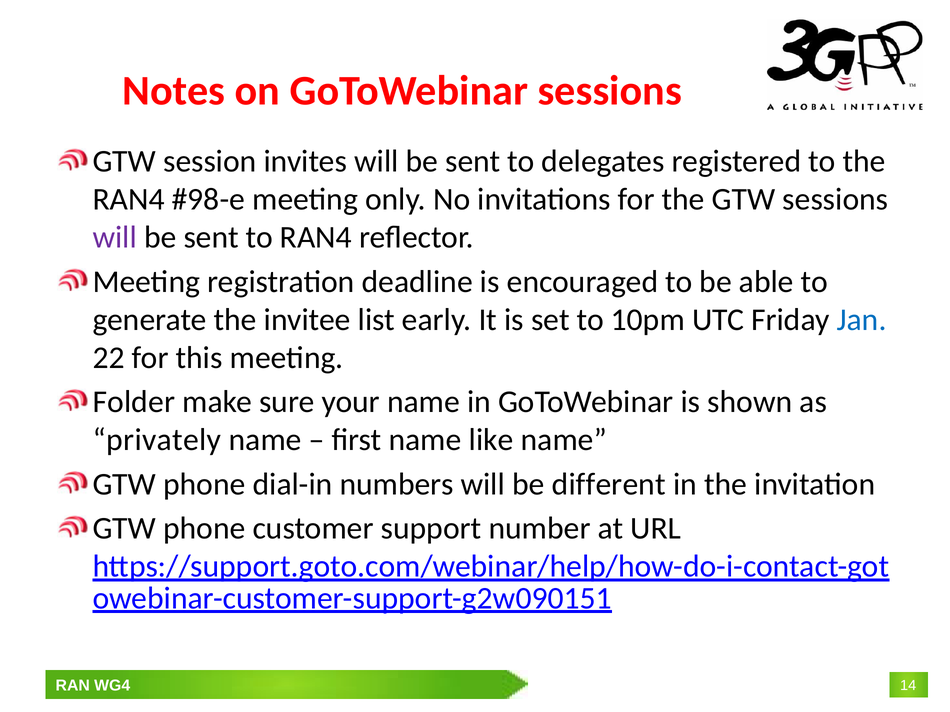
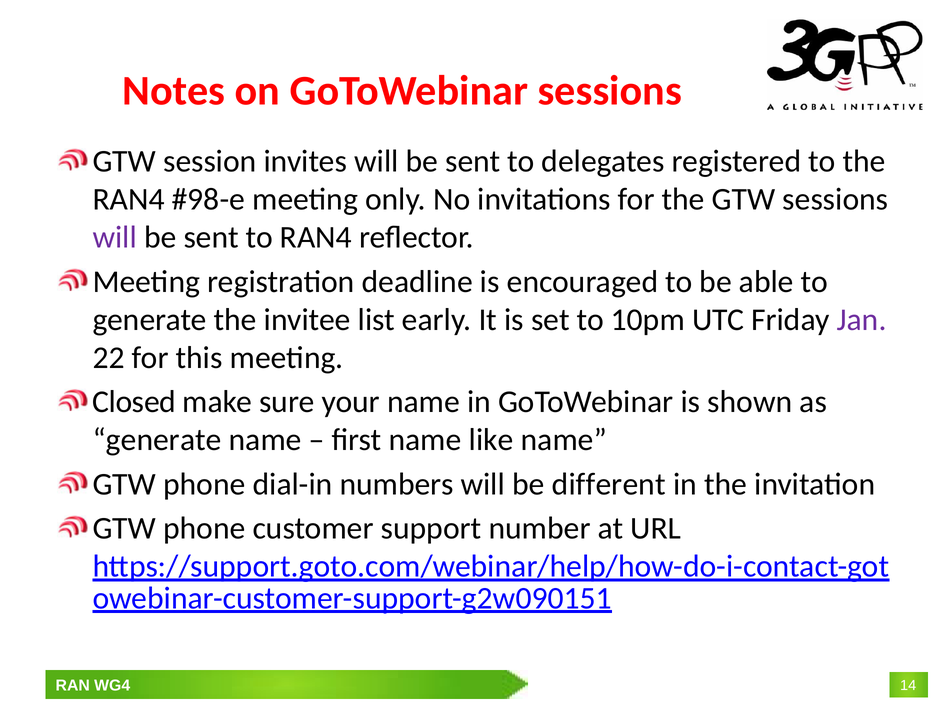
Jan colour: blue -> purple (862, 320)
Folder: Folder -> Closed (134, 402)
privately: privately -> generate (157, 440)
